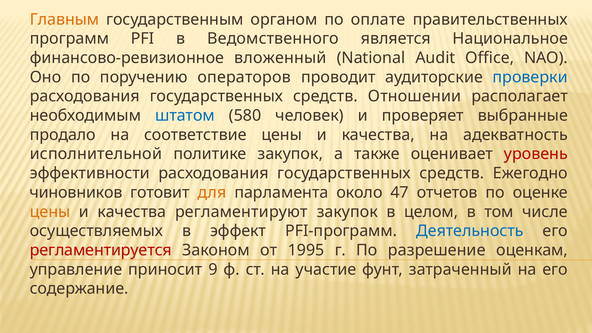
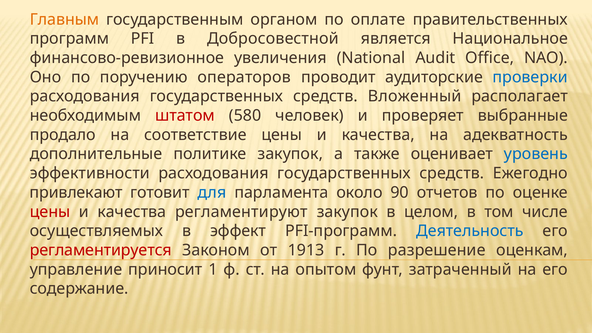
Ведомственного: Ведомственного -> Добросовестной (273, 39)
вложенный: вложенный -> увеличения (280, 58)
Отношении: Отношении -> Вложенный (415, 96)
штатом colour: blue -> red (185, 116)
исполнительной: исполнительной -> дополнительные (96, 154)
уровень colour: red -> blue (536, 154)
чиновников: чиновников -> привлекают (76, 192)
для colour: orange -> blue (212, 192)
47: 47 -> 90 (400, 192)
цены colour: orange -> red (50, 212)
1995: 1995 -> 1913 (306, 250)
9: 9 -> 1 (213, 269)
участие: участие -> опытом (326, 269)
